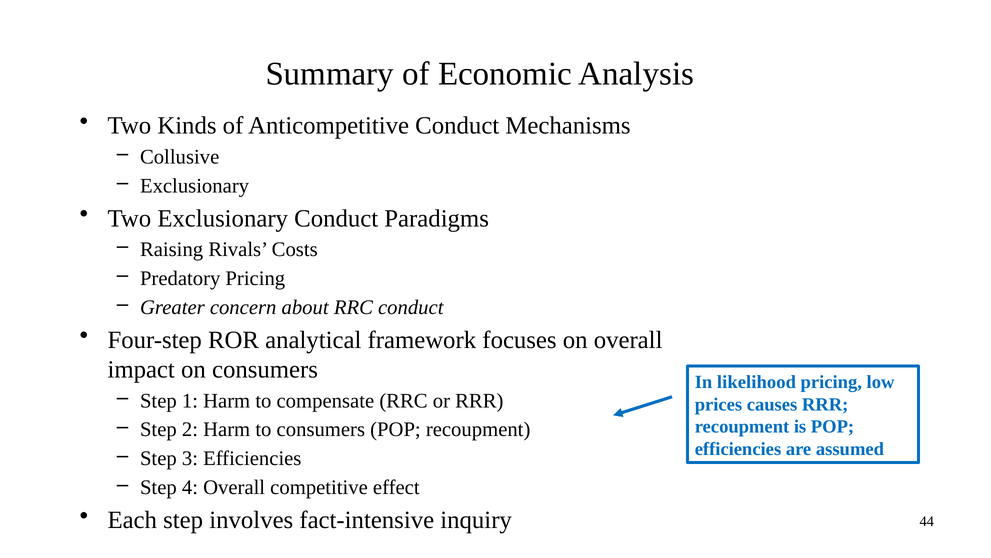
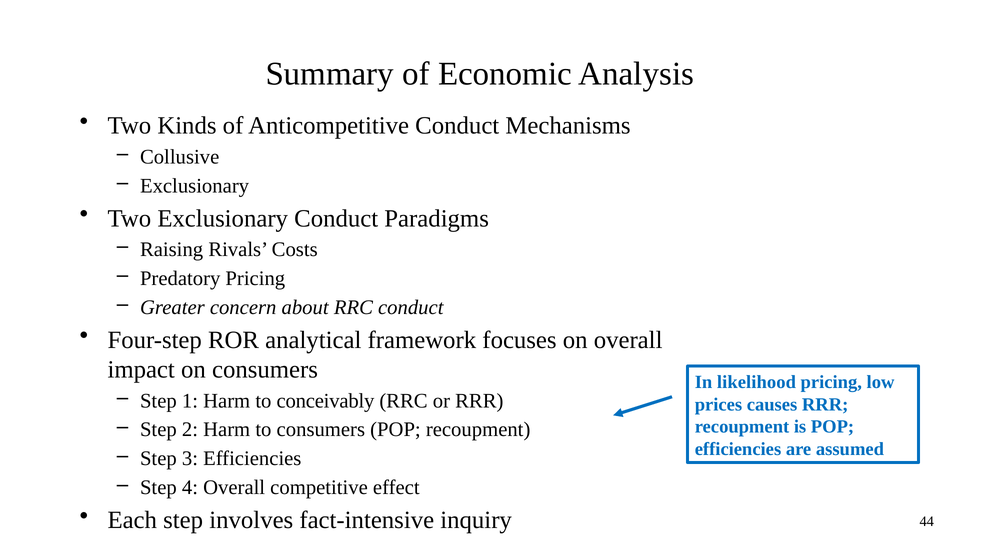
compensate: compensate -> conceivably (325, 400)
